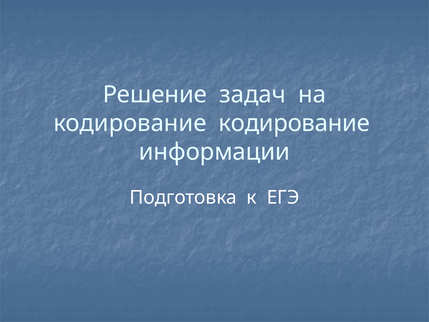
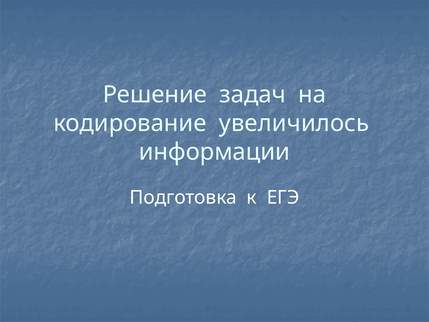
кодирование кодирование: кодирование -> увеличилось (294, 123)
